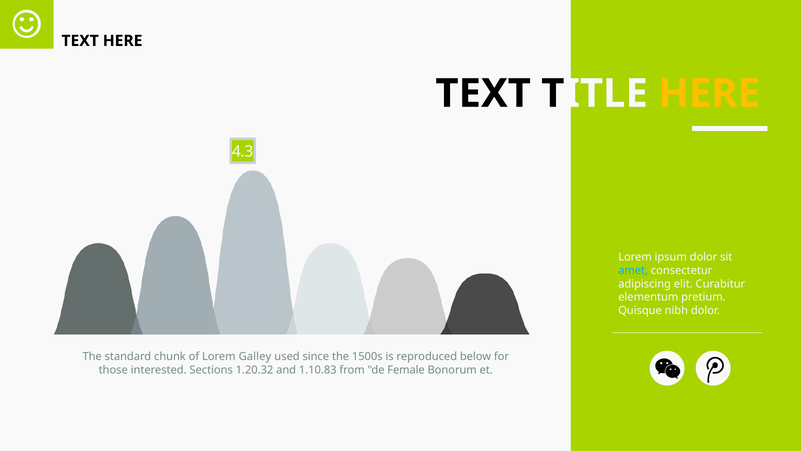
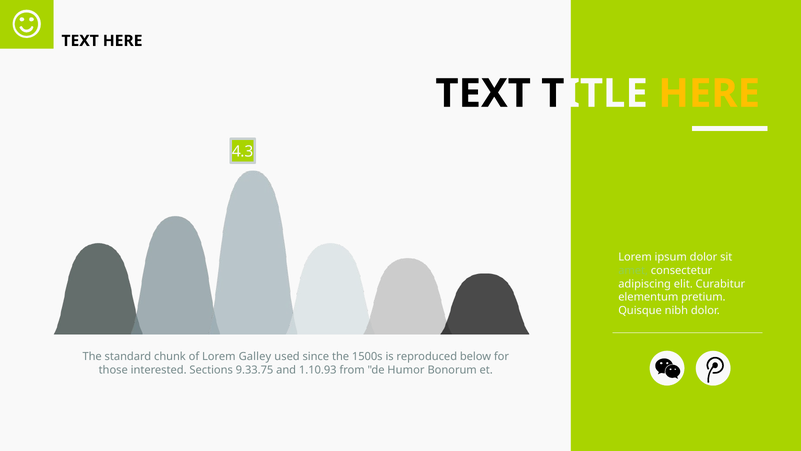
amet colour: light blue -> light green (633, 270)
1.20.32: 1.20.32 -> 9.33.75 (255, 369)
1.10.83: 1.10.83 -> 1.10.93 (318, 369)
Female: Female -> Humor (406, 369)
